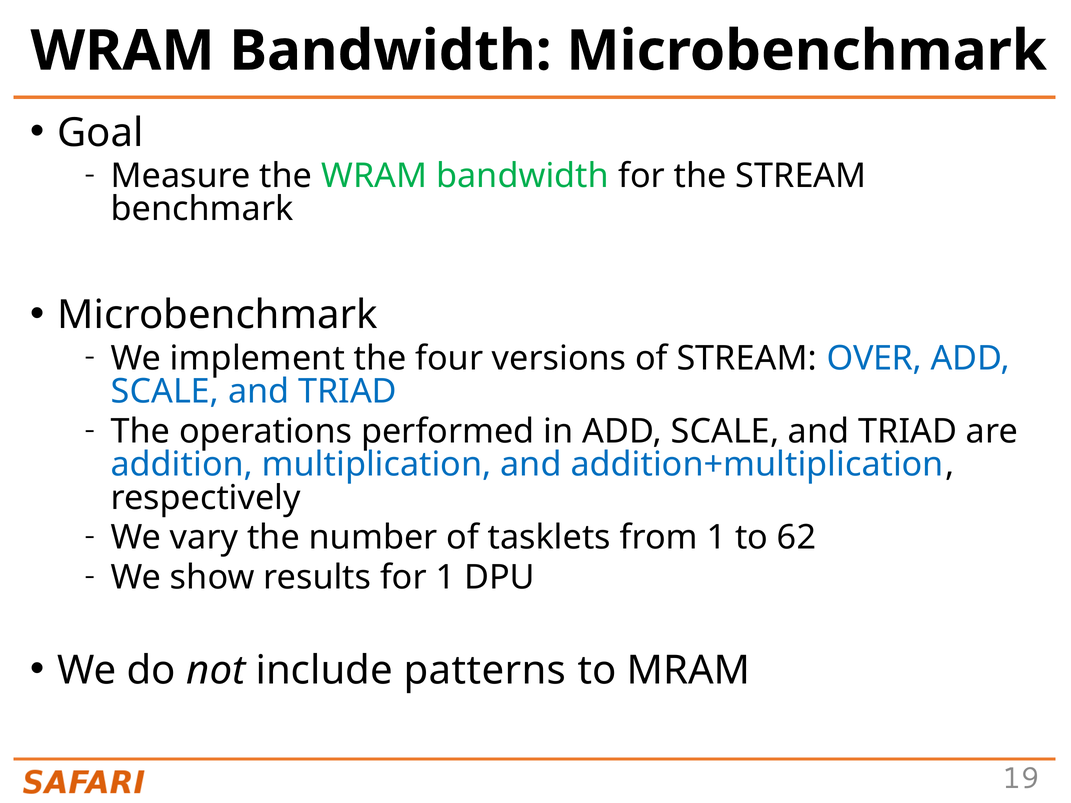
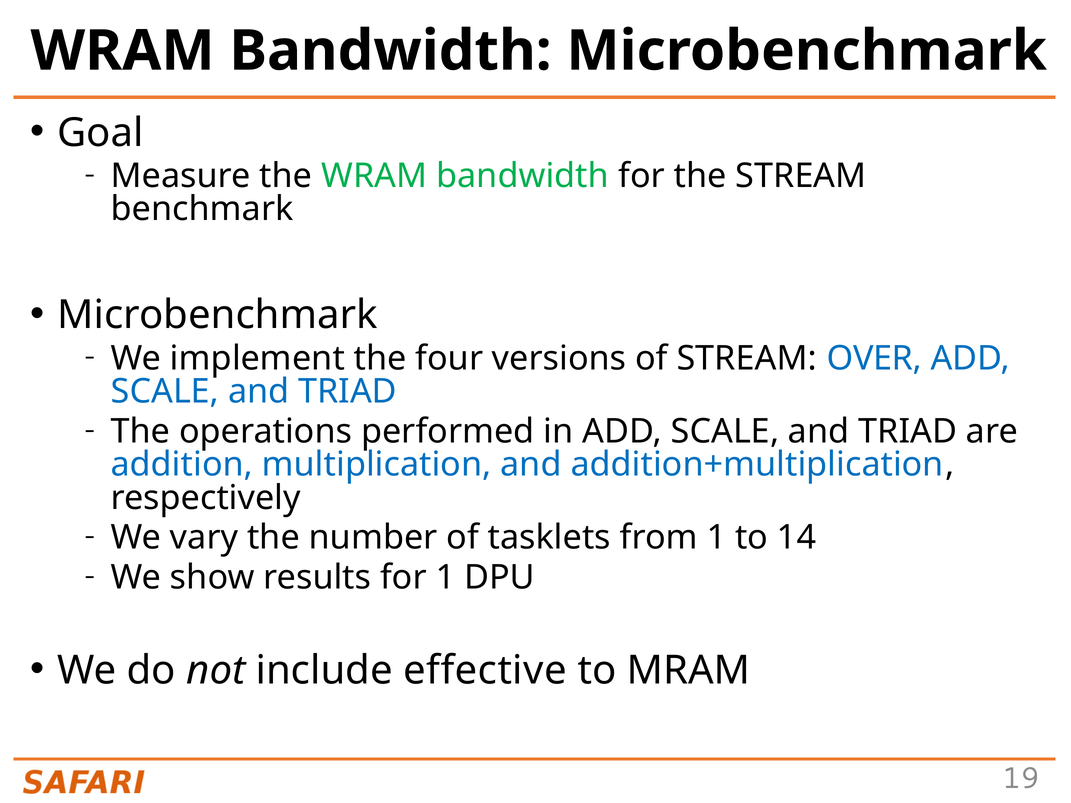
62: 62 -> 14 (797, 538)
patterns: patterns -> effective (485, 671)
